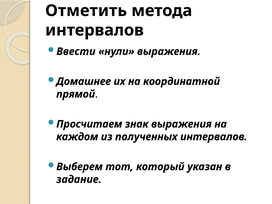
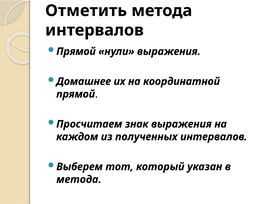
Ввести: Ввести -> Прямой (76, 51)
задание: задание -> метода (79, 179)
